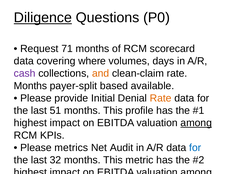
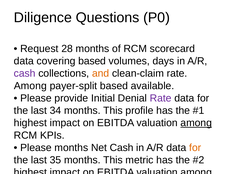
Diligence underline: present -> none (43, 18)
71: 71 -> 28 (67, 48)
covering where: where -> based (92, 61)
Months: Months -> Among (30, 85)
Rate colour: orange -> purple (161, 98)
51: 51 -> 34 (55, 110)
Please metrics: metrics -> months (71, 147)
Net Audit: Audit -> Cash (122, 147)
for colour: blue -> orange (195, 147)
32: 32 -> 35 (55, 159)
